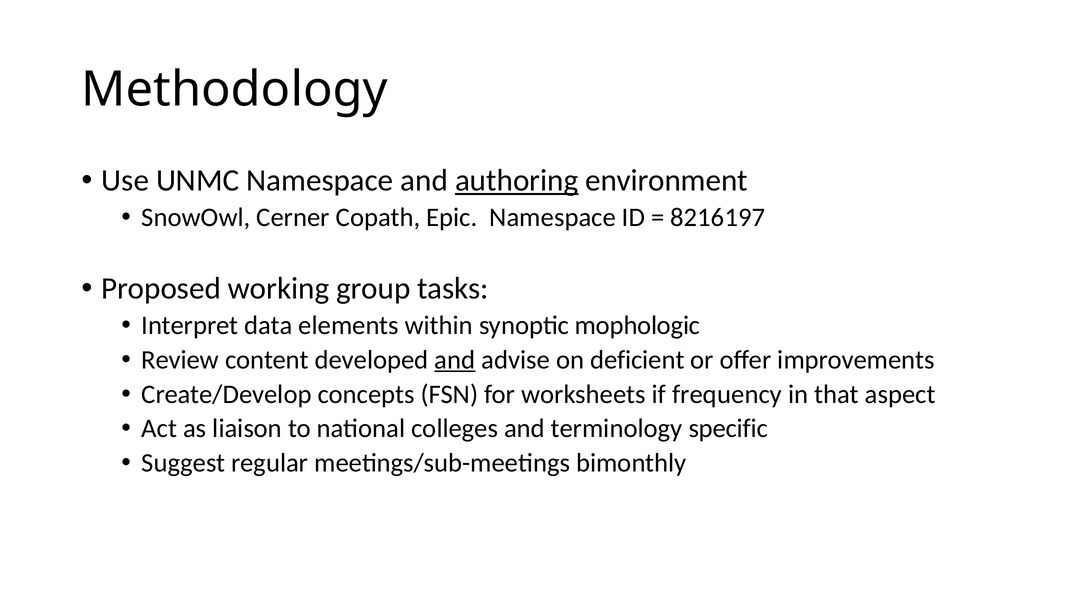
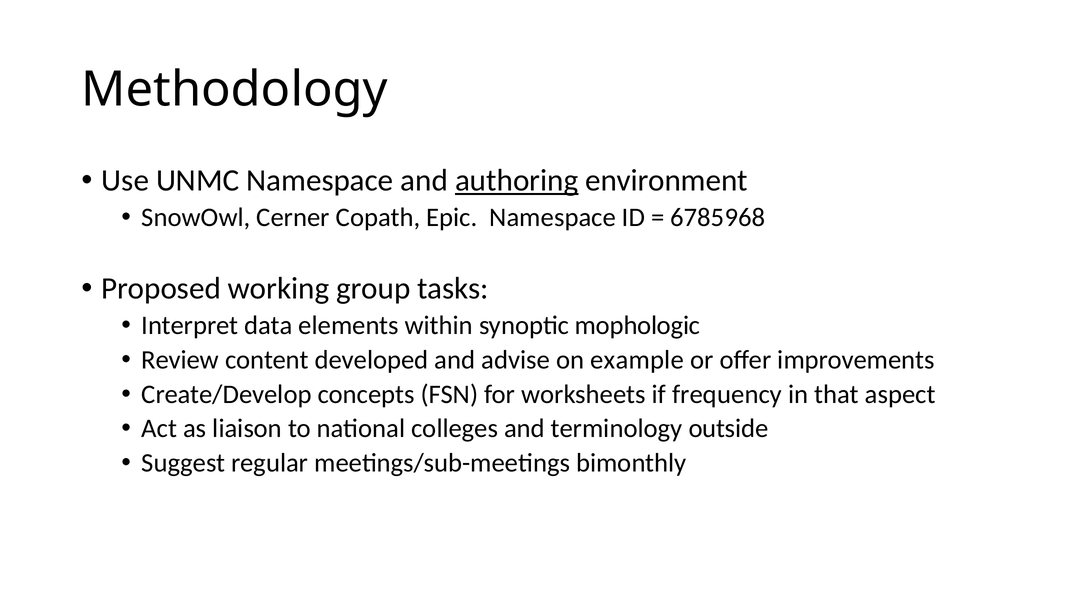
8216197: 8216197 -> 6785968 (718, 217)
and underline: present -> none (455, 360)
deficient: deficient -> example (637, 360)
specific: specific -> outside (728, 428)
